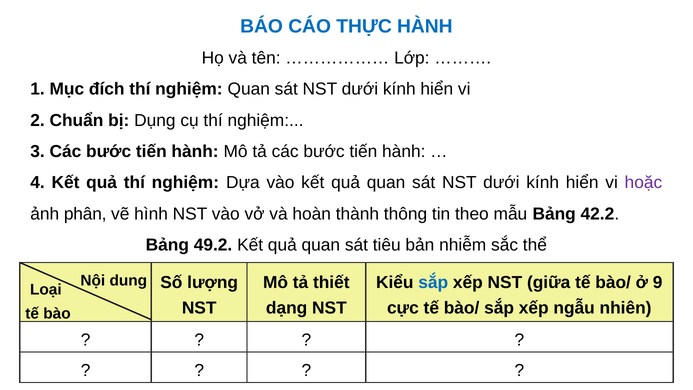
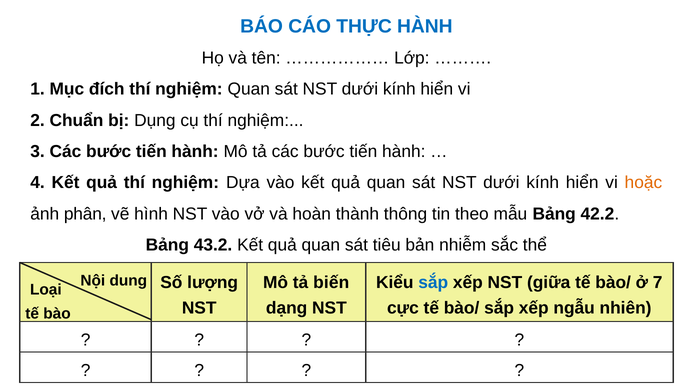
hoặc colour: purple -> orange (643, 183)
49.2: 49.2 -> 43.2 (213, 245)
thiết: thiết -> biến (331, 282)
9: 9 -> 7 (658, 282)
